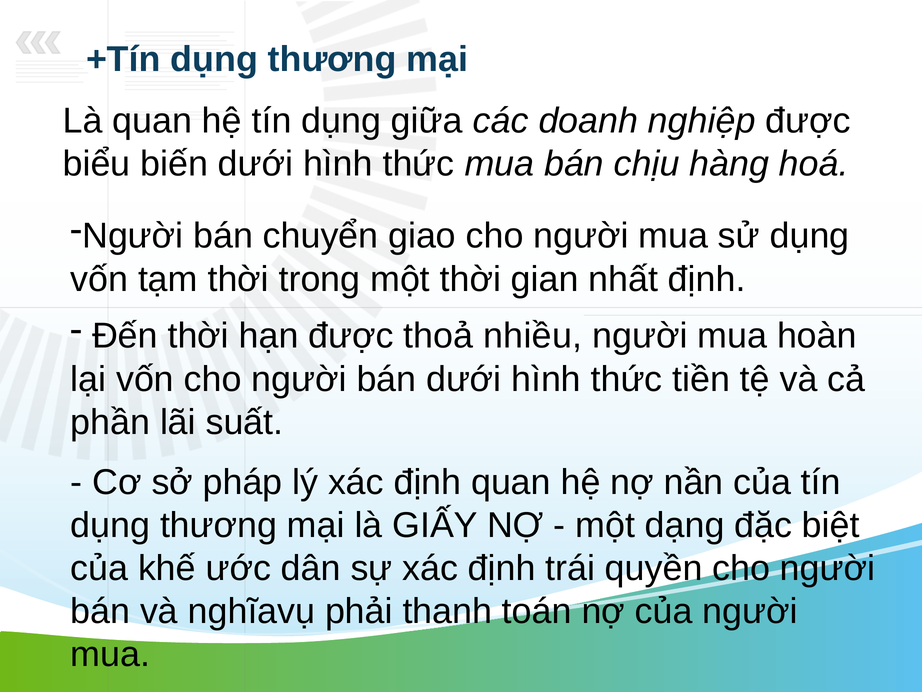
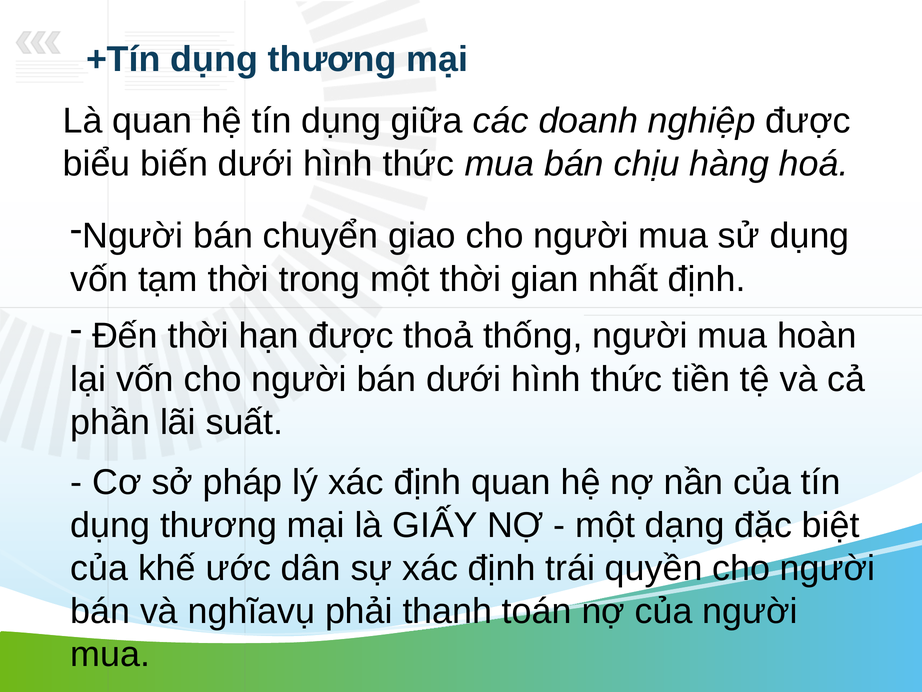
nhiều: nhiều -> thống (533, 336)
